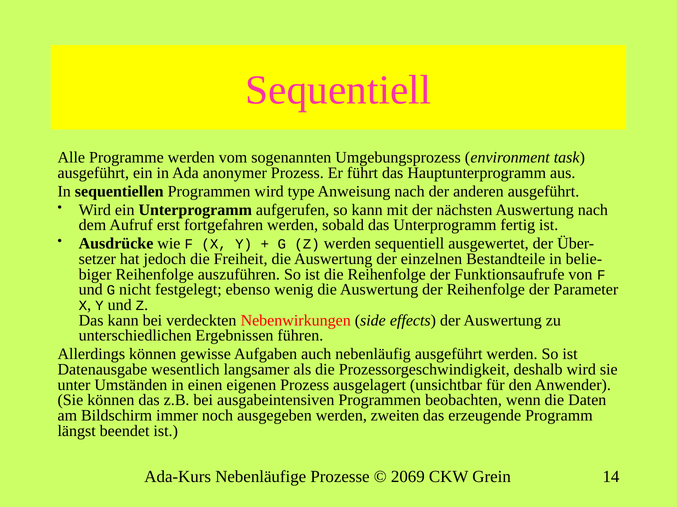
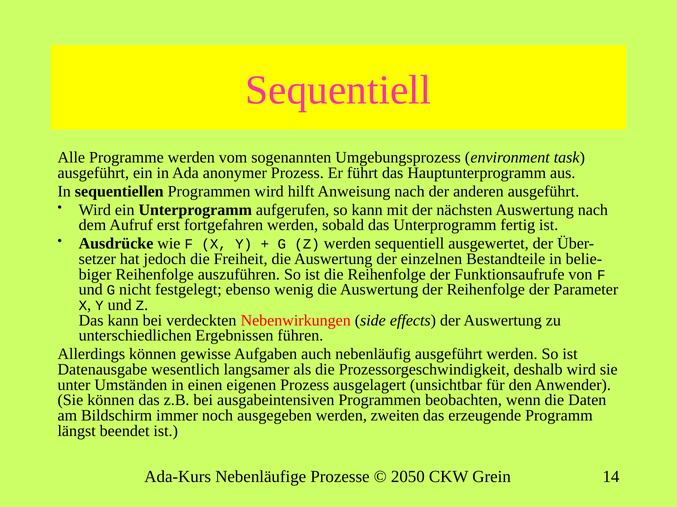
type: type -> hilft (301, 192)
2069: 2069 -> 2050 (408, 477)
